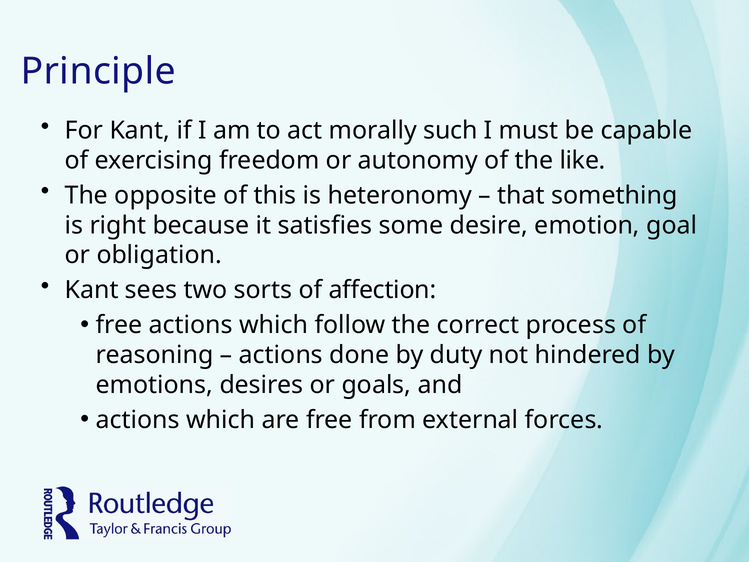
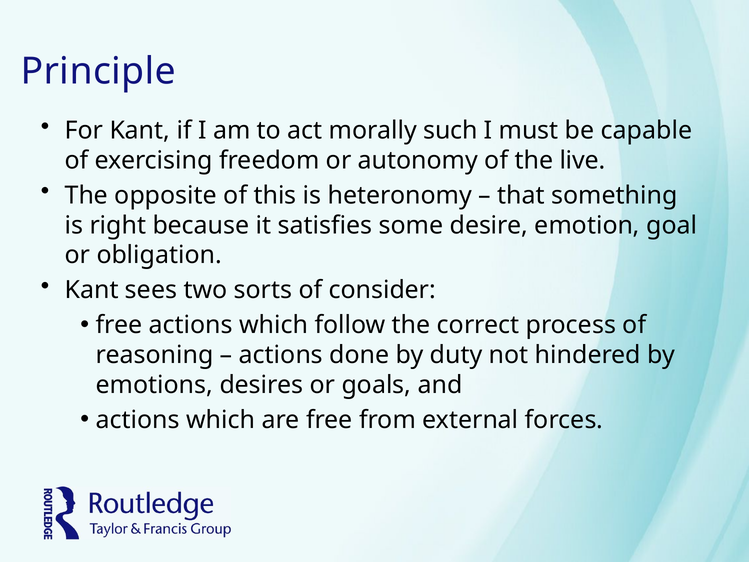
like: like -> live (583, 160)
affection: affection -> consider (382, 290)
